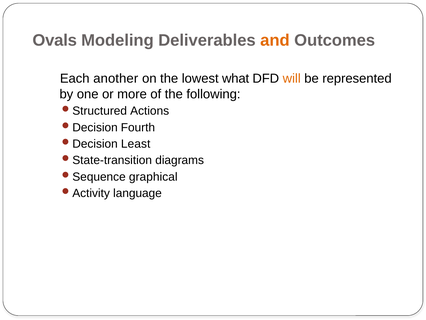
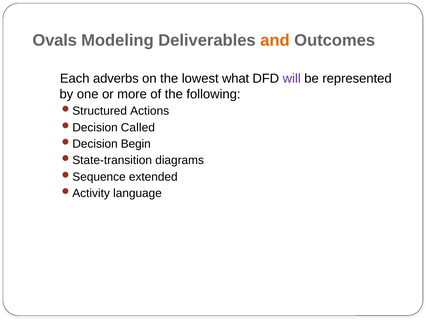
another: another -> adverbs (116, 78)
will colour: orange -> purple (292, 78)
Fourth: Fourth -> Called (138, 127)
Least: Least -> Begin (136, 144)
graphical: graphical -> extended (153, 177)
